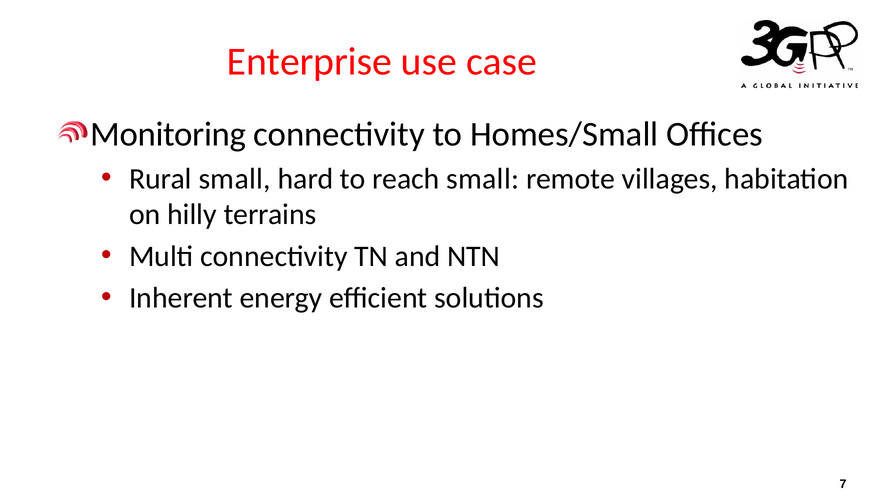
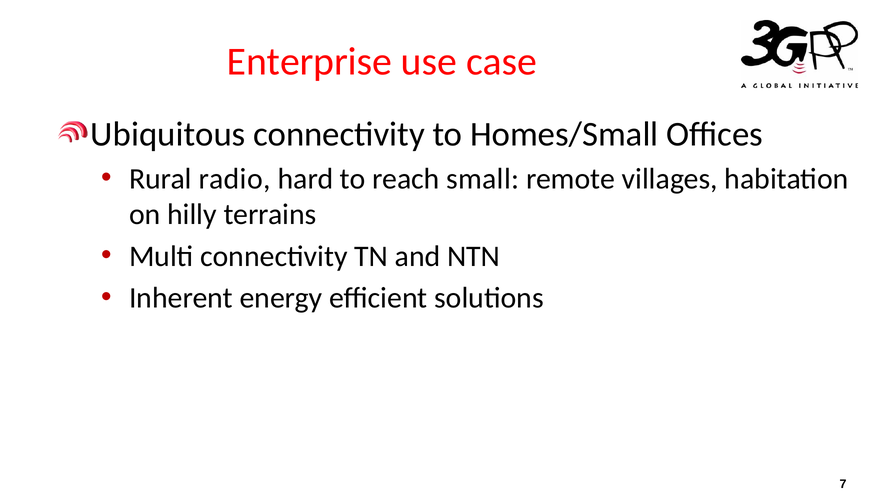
Monitoring: Monitoring -> Ubiquitous (168, 135)
Rural small: small -> radio (235, 179)
